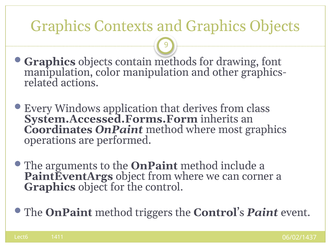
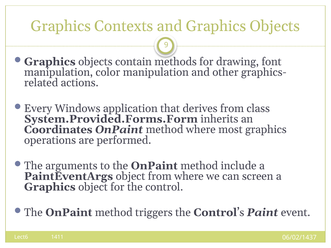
System.Accessed.Forms.Form: System.Accessed.Forms.Form -> System.Provided.Forms.Form (111, 119)
corner: corner -> screen (258, 176)
